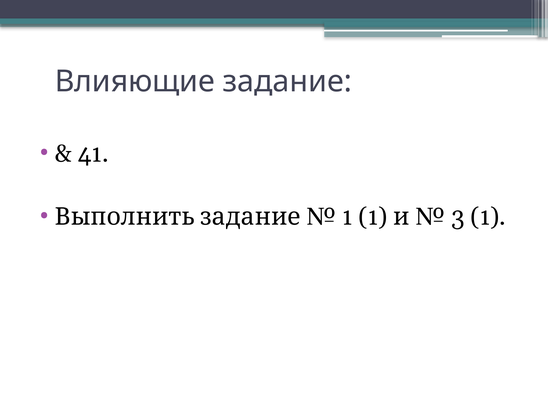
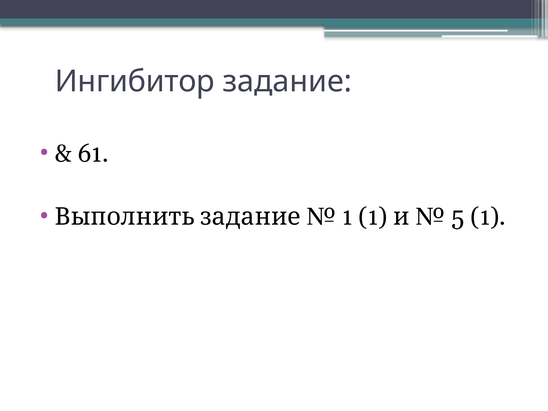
Влияющие: Влияющие -> Ингибитор (135, 81)
41: 41 -> 61 (93, 154)
3: 3 -> 5 (458, 217)
